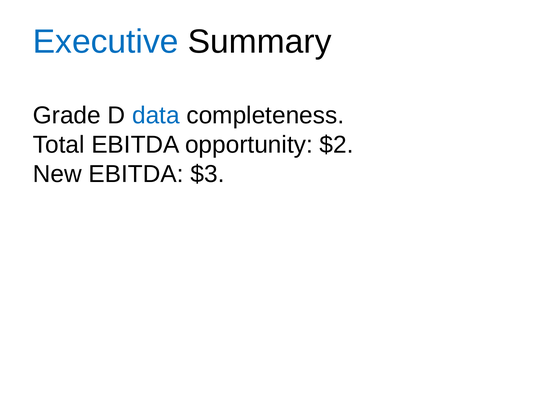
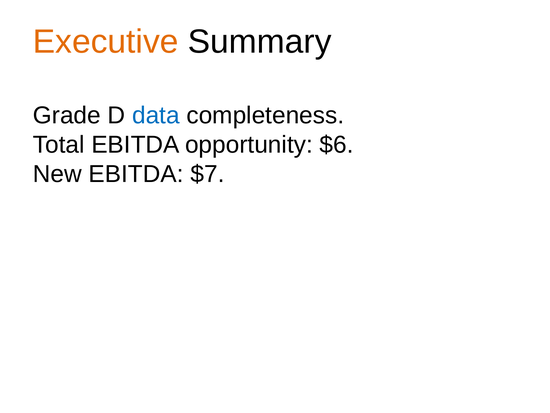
Executive colour: blue -> orange (106, 42)
$2: $2 -> $6 (337, 145)
$3: $3 -> $7 (207, 174)
